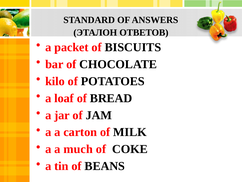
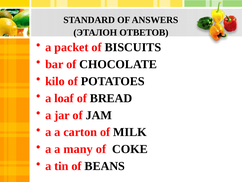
much: much -> many (78, 149)
